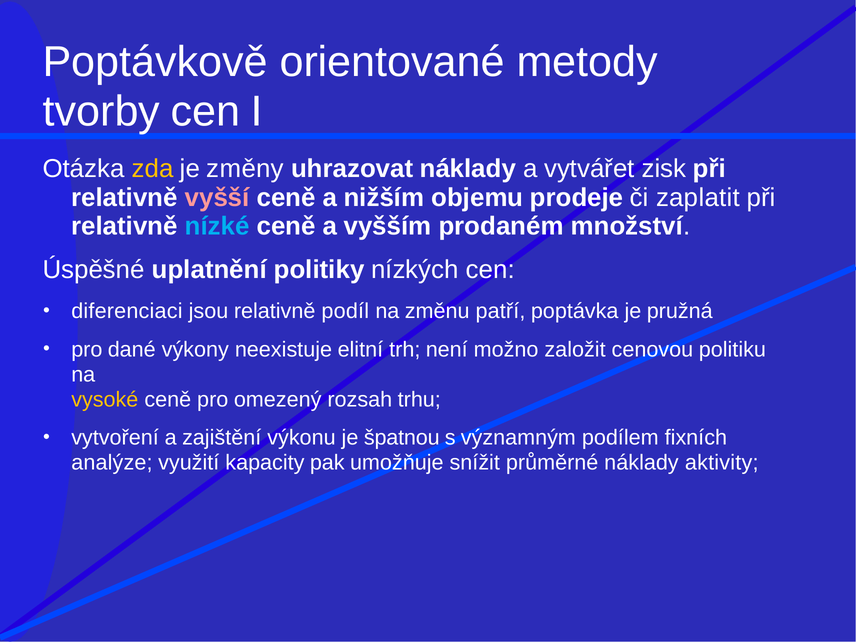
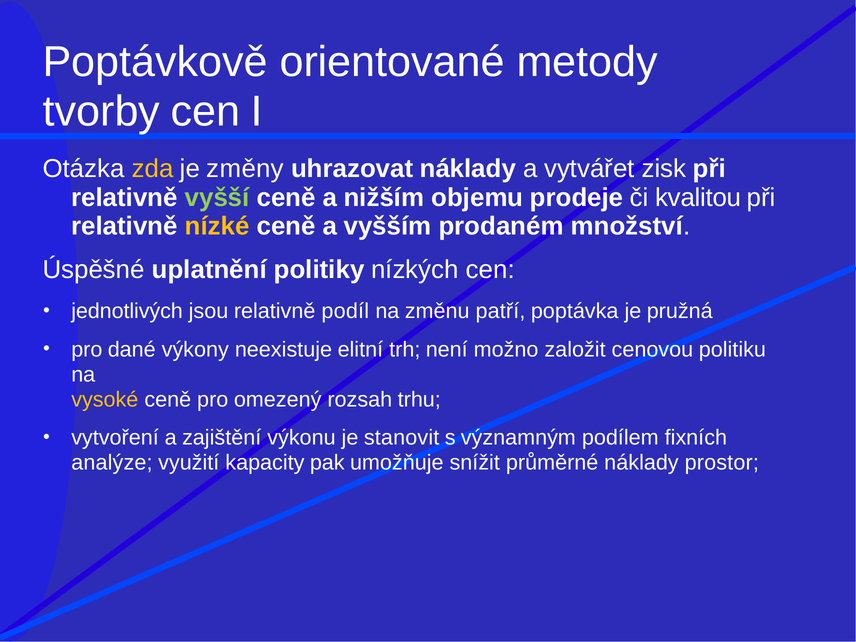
vyšší colour: pink -> light green (217, 198)
zaplatit: zaplatit -> kvalitou (698, 198)
nízké colour: light blue -> yellow (217, 226)
diferenciaci: diferenciaci -> jednotlivých (127, 311)
špatnou: špatnou -> stanovit (402, 438)
aktivity: aktivity -> prostor (722, 463)
